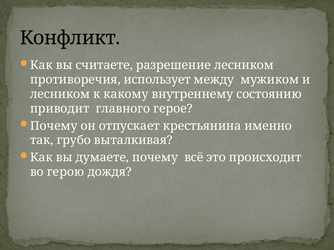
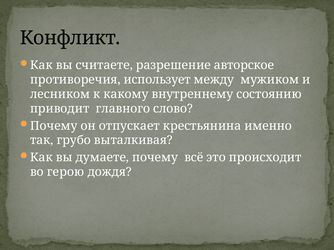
разрешение лесником: лесником -> авторское (244, 65)
герое: герое -> слово (173, 109)
